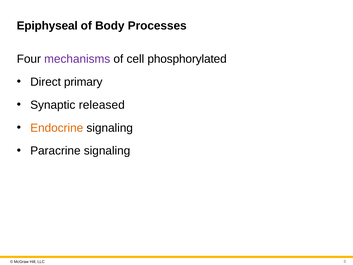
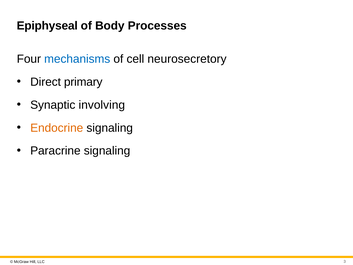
mechanisms colour: purple -> blue (77, 59)
phosphorylated: phosphorylated -> neurosecretory (187, 59)
released: released -> involving (102, 105)
